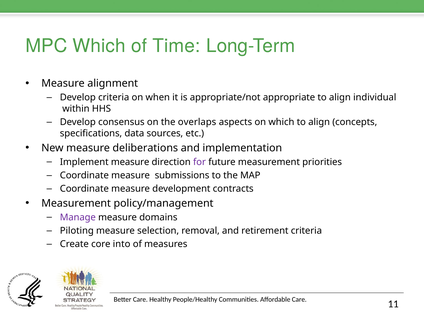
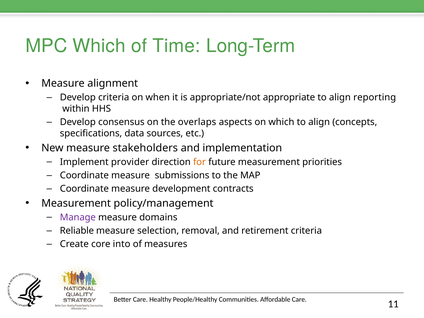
individual: individual -> reporting (375, 97)
deliberations: deliberations -> stakeholders (145, 148)
Implement measure: measure -> provider (130, 162)
for colour: purple -> orange (199, 162)
Piloting: Piloting -> Reliable (77, 231)
